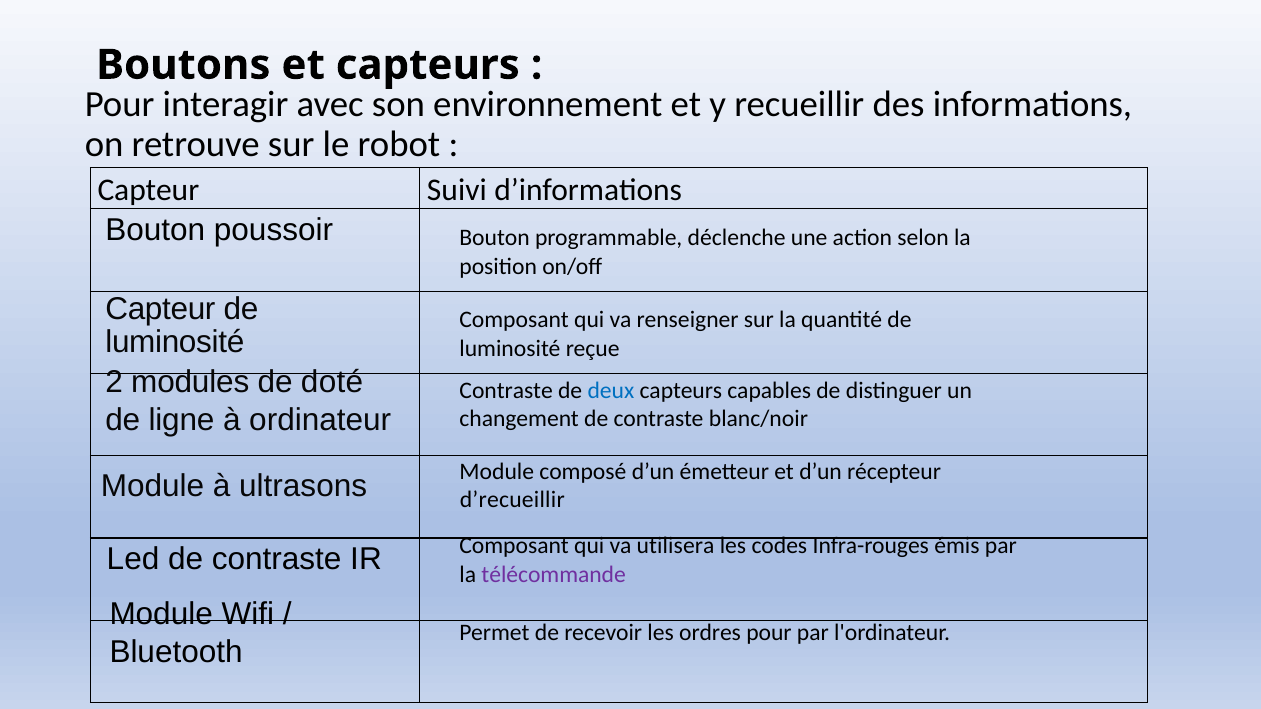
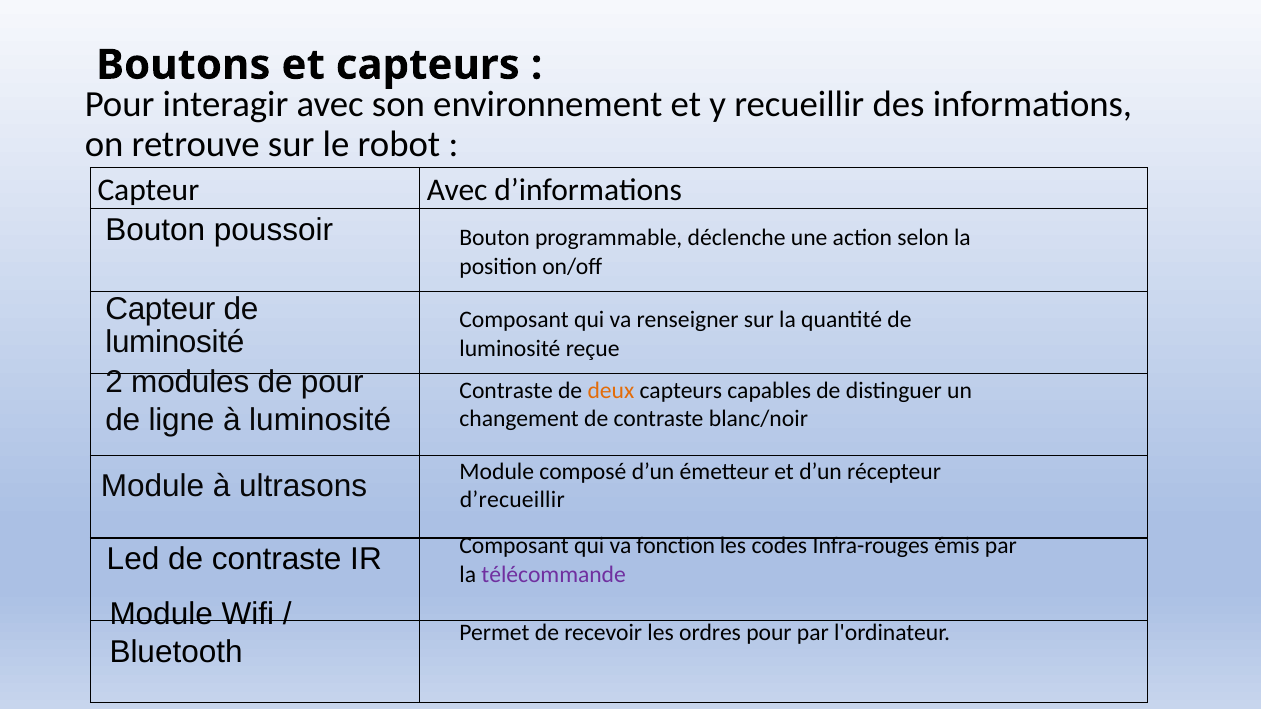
Capteur Suivi: Suivi -> Avec (457, 190)
de doté: doté -> pour (332, 382)
deux colour: blue -> orange (611, 390)
à ordinateur: ordinateur -> luminosité (320, 420)
utilisera: utilisera -> fonction (676, 546)
